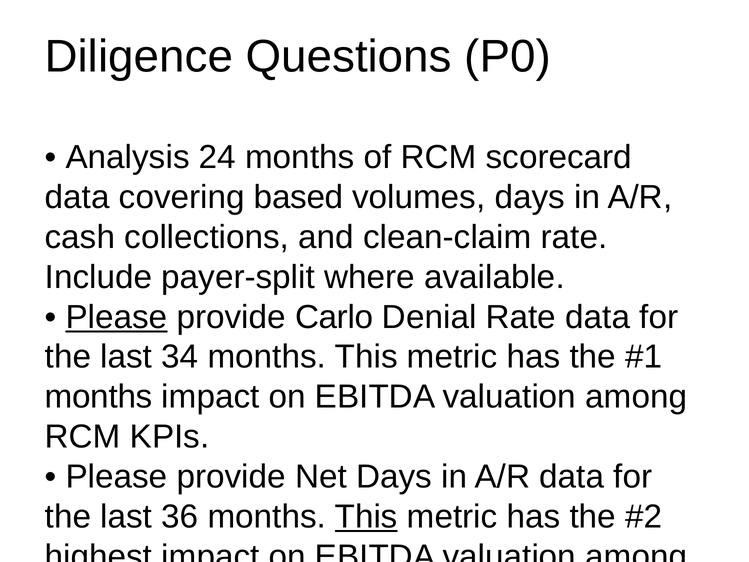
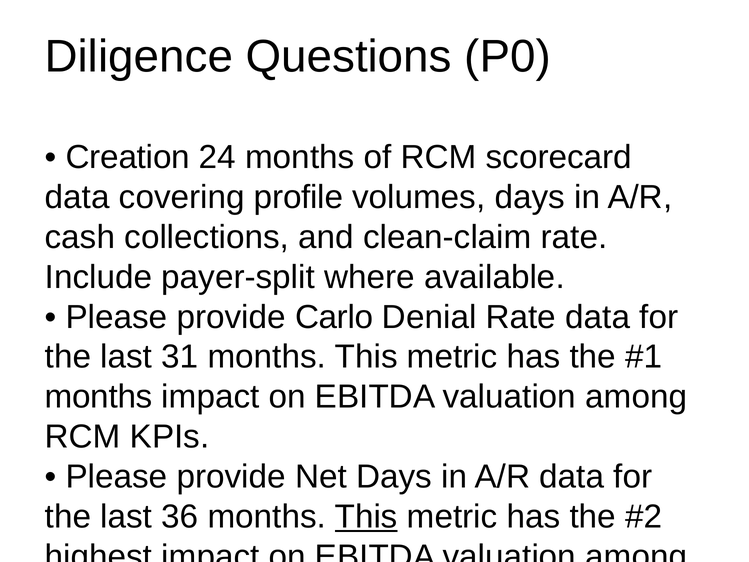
Analysis: Analysis -> Creation (128, 157)
based: based -> profile (299, 197)
Please underline: present -> none (117, 317)
34: 34 -> 31 (180, 357)
